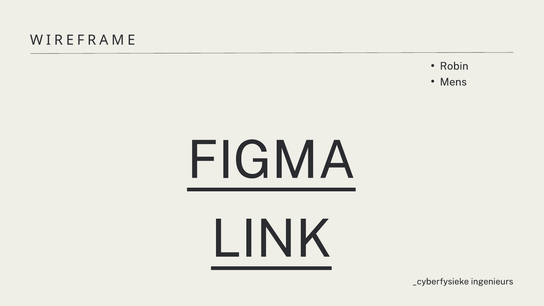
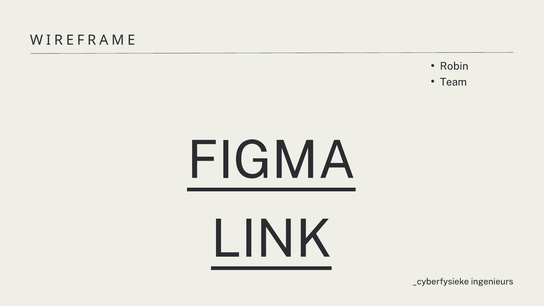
Mens: Mens -> Team (453, 82)
